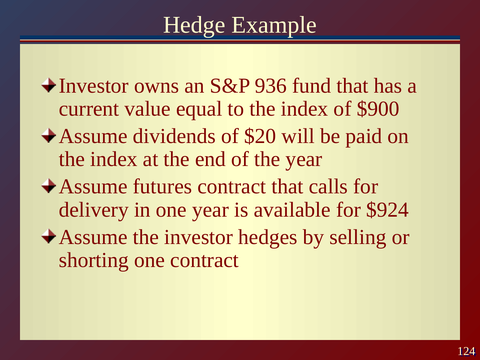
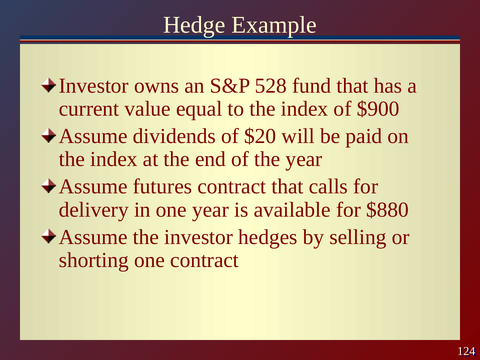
936: 936 -> 528 (271, 86)
$924: $924 -> $880 (388, 210)
